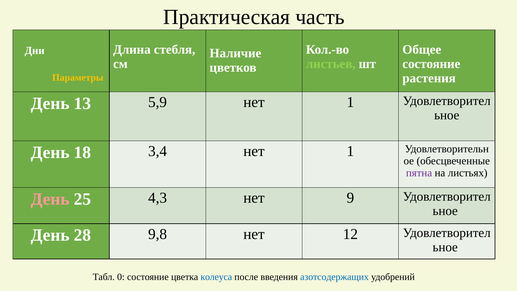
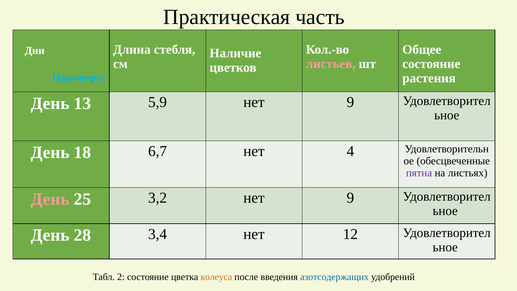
листьев colour: light green -> pink (331, 64)
Параметры colour: yellow -> light blue (78, 78)
5,9 нет 1: 1 -> 9 (350, 102)
3,4: 3,4 -> 6,7 (158, 151)
1: 1 -> 4 (350, 151)
4,3: 4,3 -> 3,2 (158, 198)
9,8: 9,8 -> 3,4 (158, 234)
0: 0 -> 2 (121, 277)
колеуса colour: blue -> orange (216, 277)
